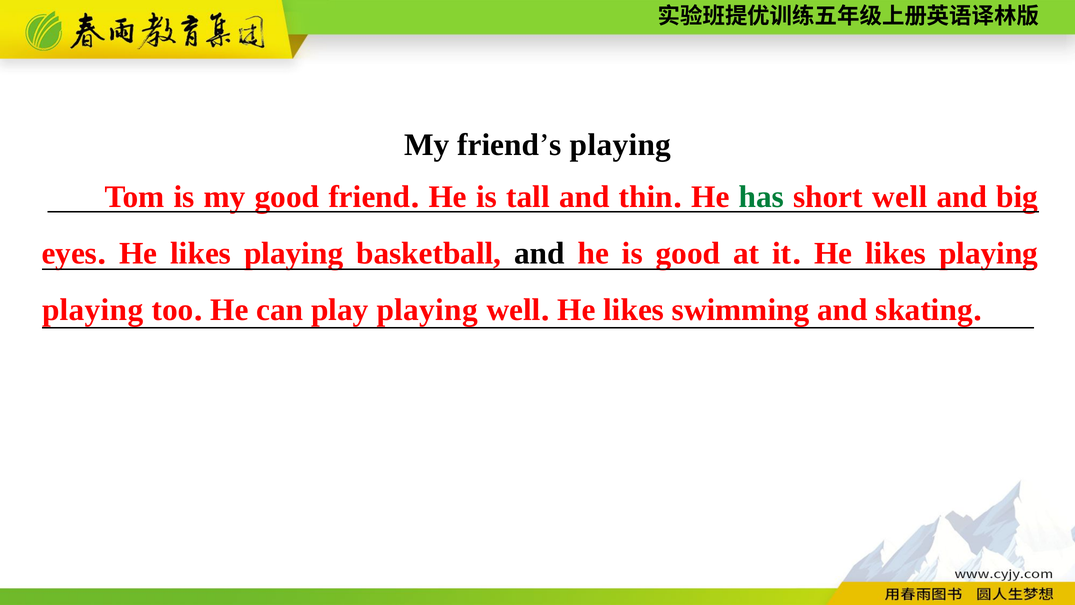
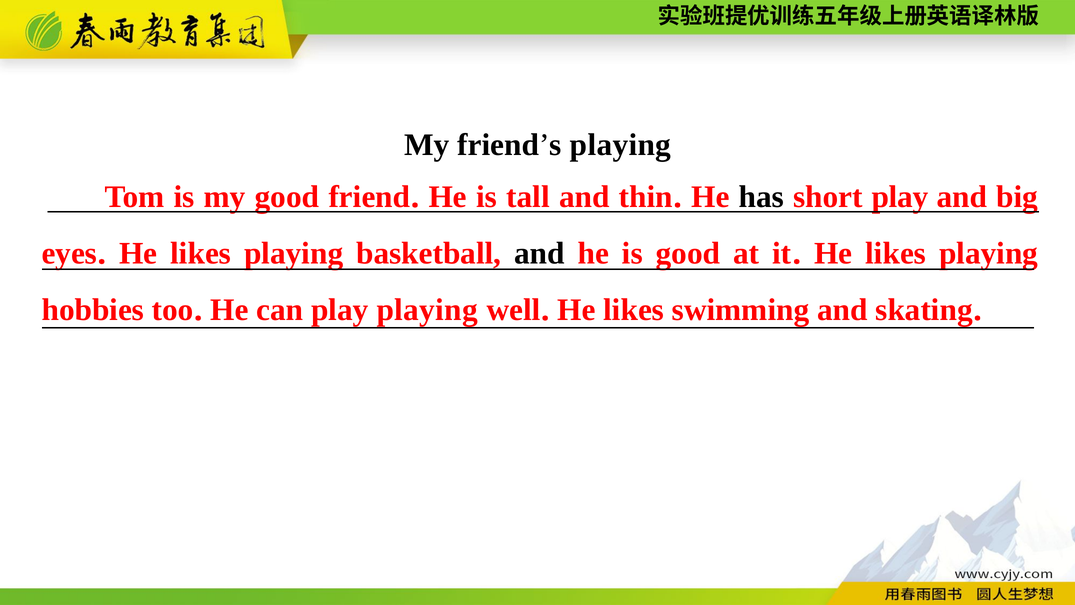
has colour: green -> black (761, 197)
short well: well -> play (900, 197)
playing: playing -> hobbies (93, 310)
